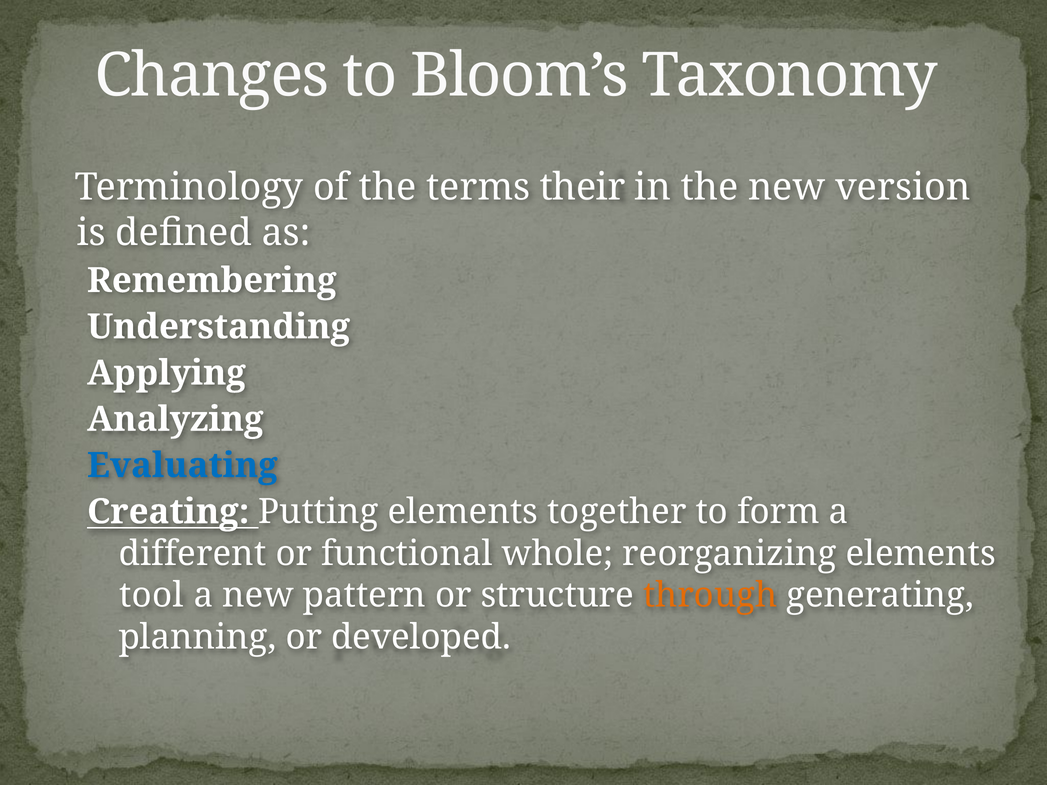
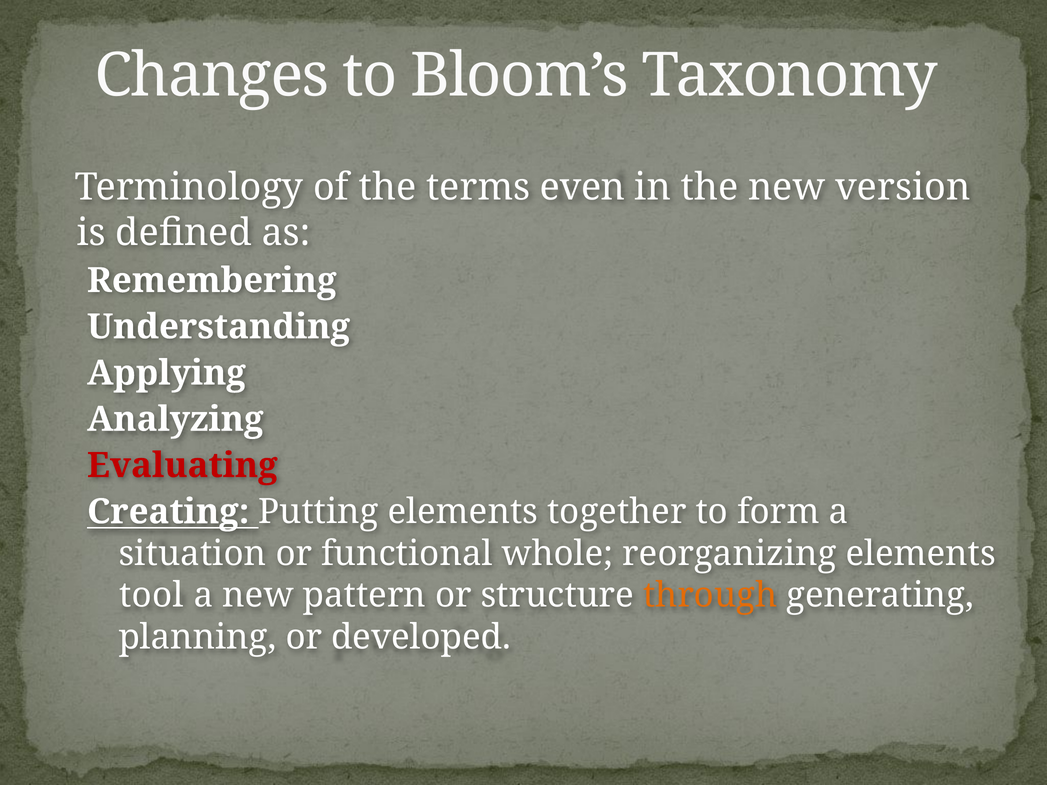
their: their -> even (582, 188)
Evaluating colour: blue -> red (182, 466)
different: different -> situation (192, 554)
